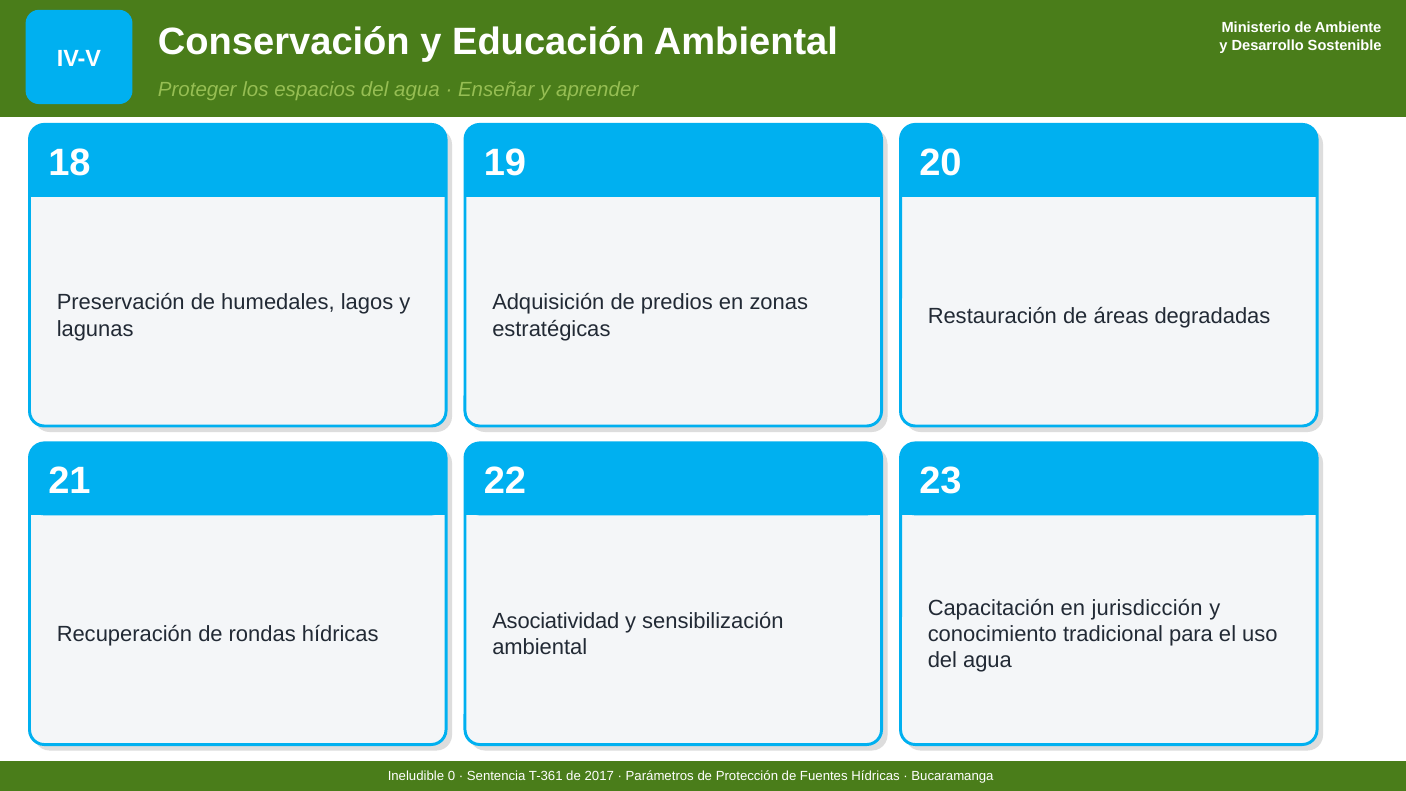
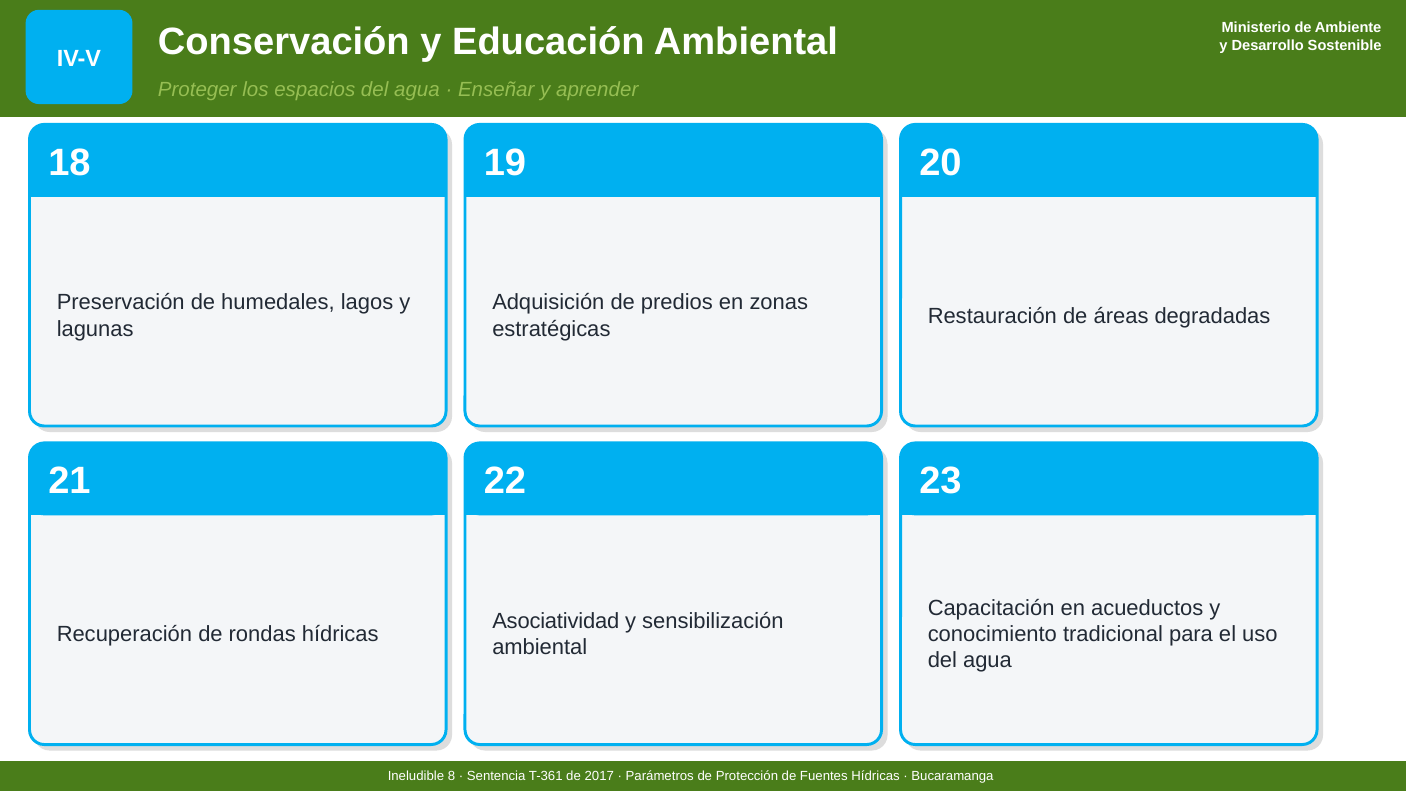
jurisdicción: jurisdicción -> acueductos (1147, 608)
0: 0 -> 8 (451, 776)
